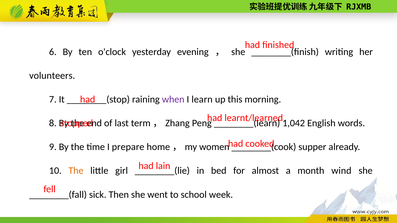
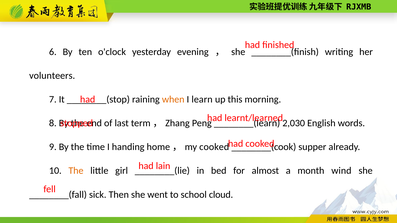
when colour: purple -> orange (173, 99)
1,042: 1,042 -> 2,030 (294, 123)
prepare: prepare -> handing (128, 147)
home，my women: women -> cooked (214, 147)
week: week -> cloud (221, 195)
